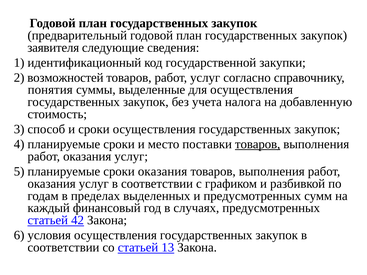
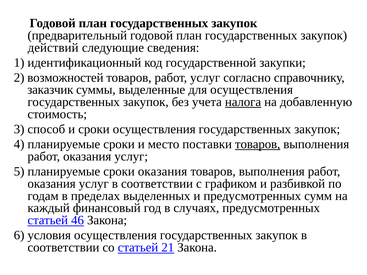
заявителя: заявителя -> действий (53, 48)
понятия: понятия -> заказчик (50, 90)
налога underline: none -> present (243, 102)
42: 42 -> 46 (78, 220)
13: 13 -> 21 (168, 248)
